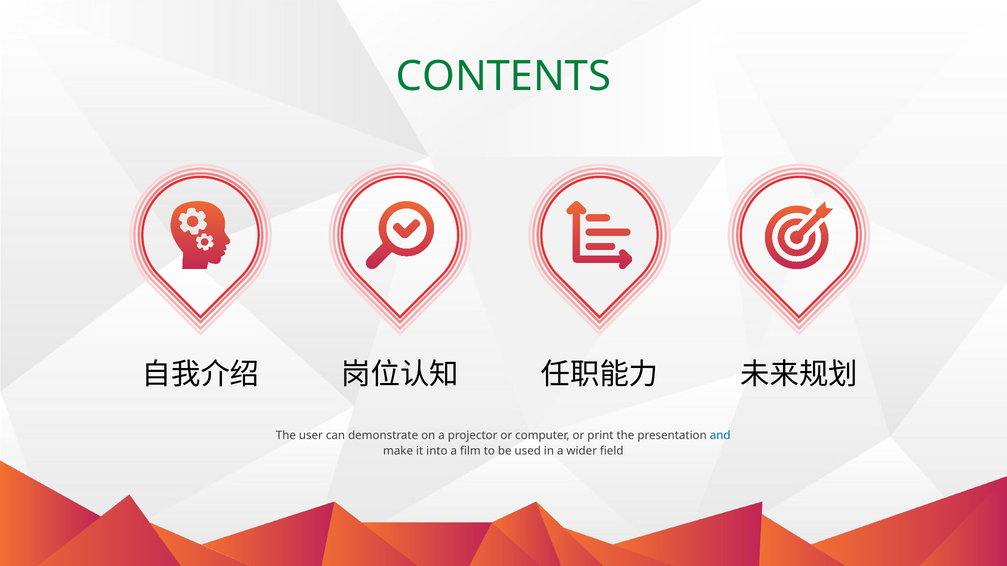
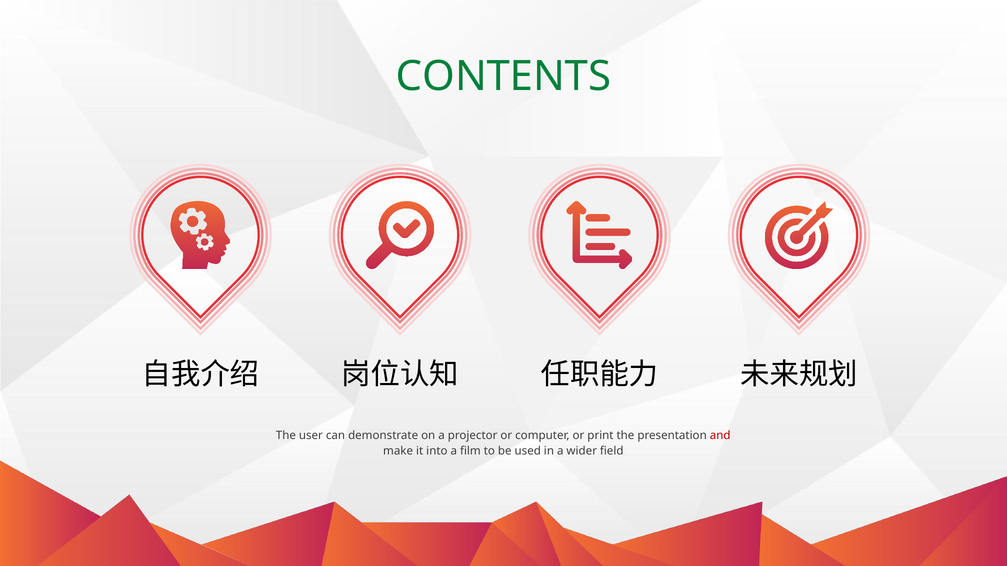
and colour: blue -> red (720, 436)
